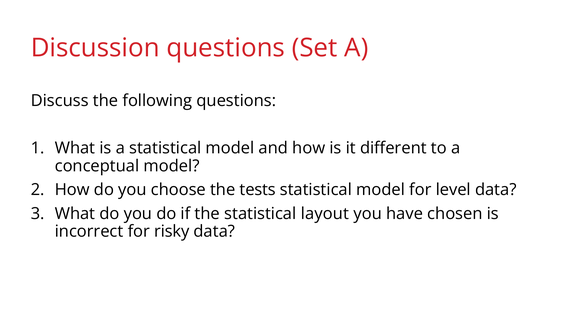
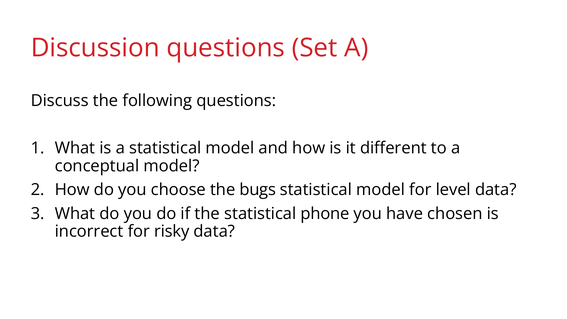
tests: tests -> bugs (258, 190)
layout: layout -> phone (325, 214)
